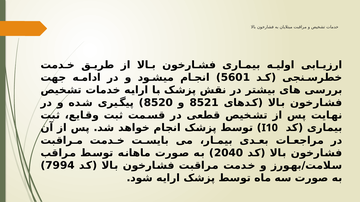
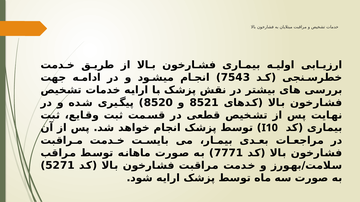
5601: 5601 -> 7543 (235, 78)
2040: 2040 -> 7771 (229, 153)
7994: 7994 -> 5271 (60, 166)
